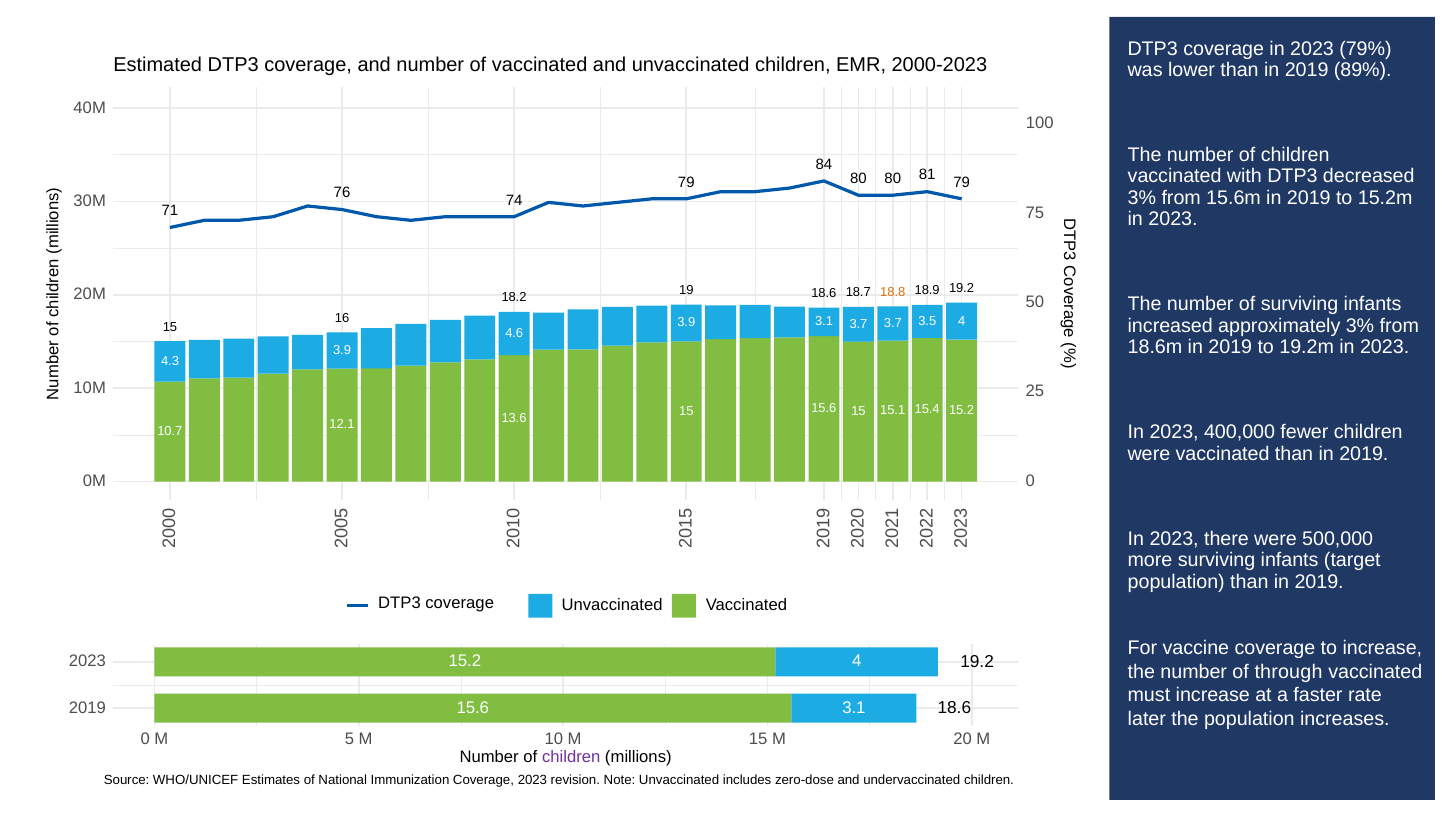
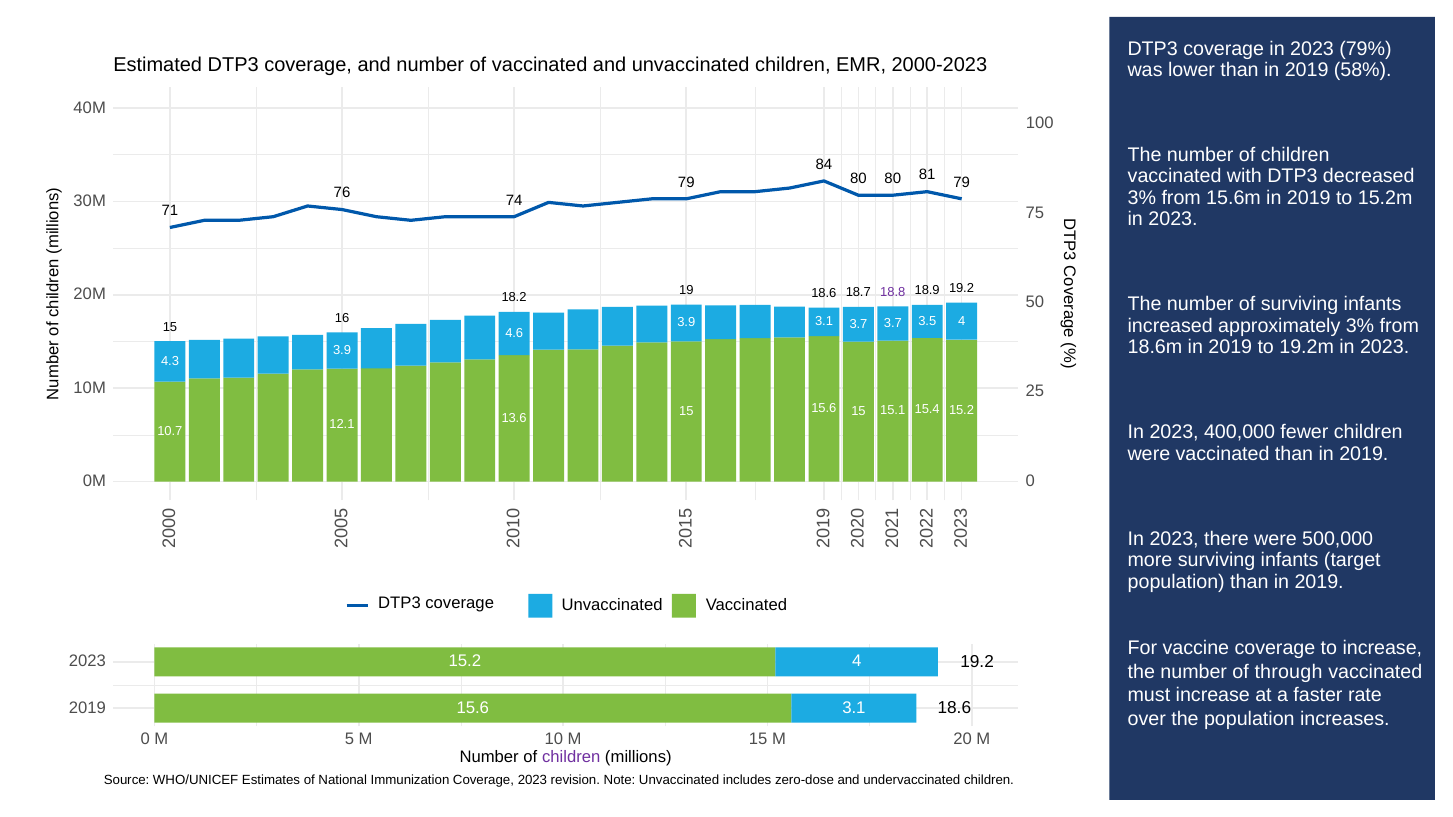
89%: 89% -> 58% (1363, 70)
18.8 colour: orange -> purple (893, 292)
later: later -> over (1147, 719)
